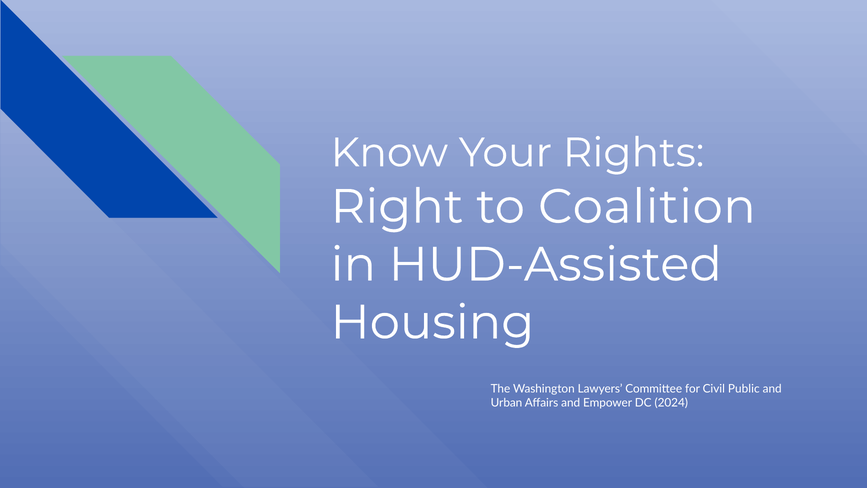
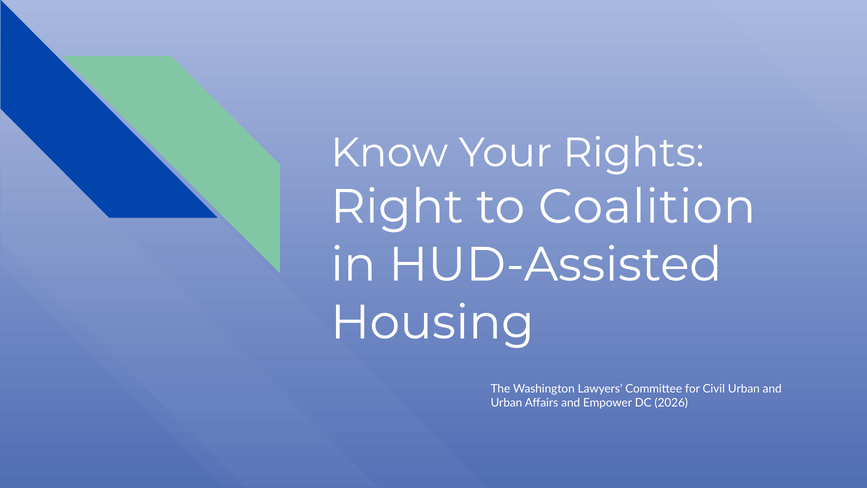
Civil Public: Public -> Urban (744, 389)
2024: 2024 -> 2026 (671, 403)
